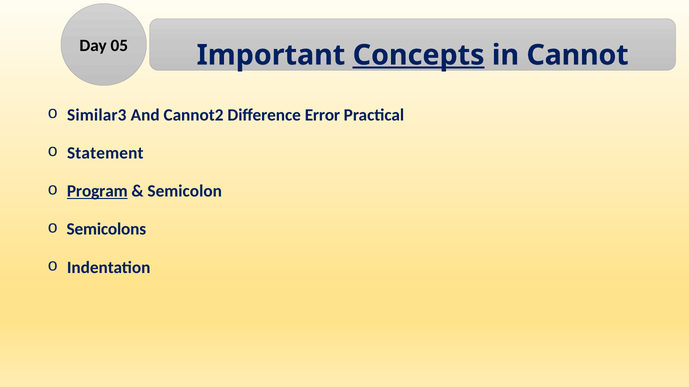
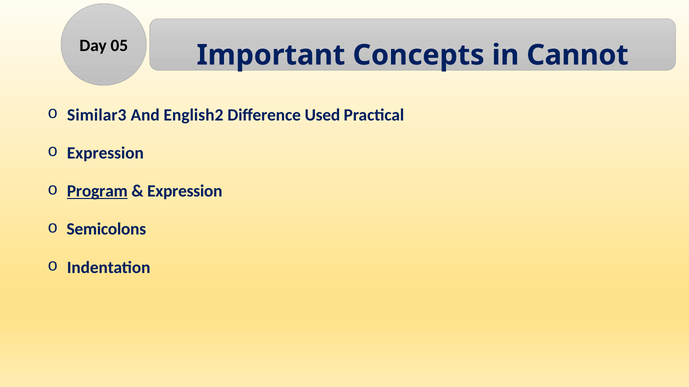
Concepts underline: present -> none (419, 55)
Cannot2: Cannot2 -> English2 (193, 115)
Error: Error -> Used (322, 115)
Statement: Statement -> Expression (105, 153)
Semicolon: Semicolon -> Expression (185, 191)
